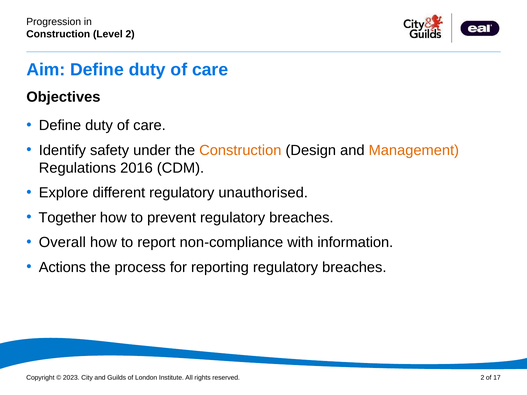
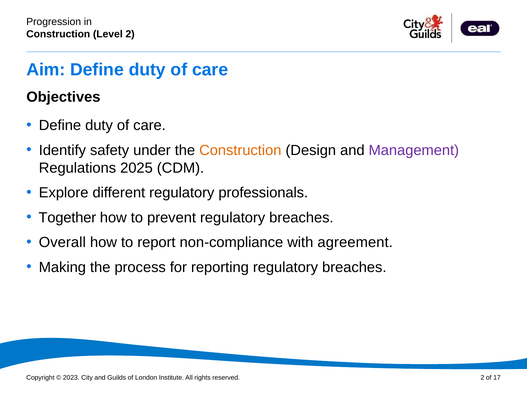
Management colour: orange -> purple (414, 150)
2016: 2016 -> 2025 (136, 168)
unauthorised: unauthorised -> professionals (263, 193)
information: information -> agreement (355, 243)
Actions: Actions -> Making (62, 267)
